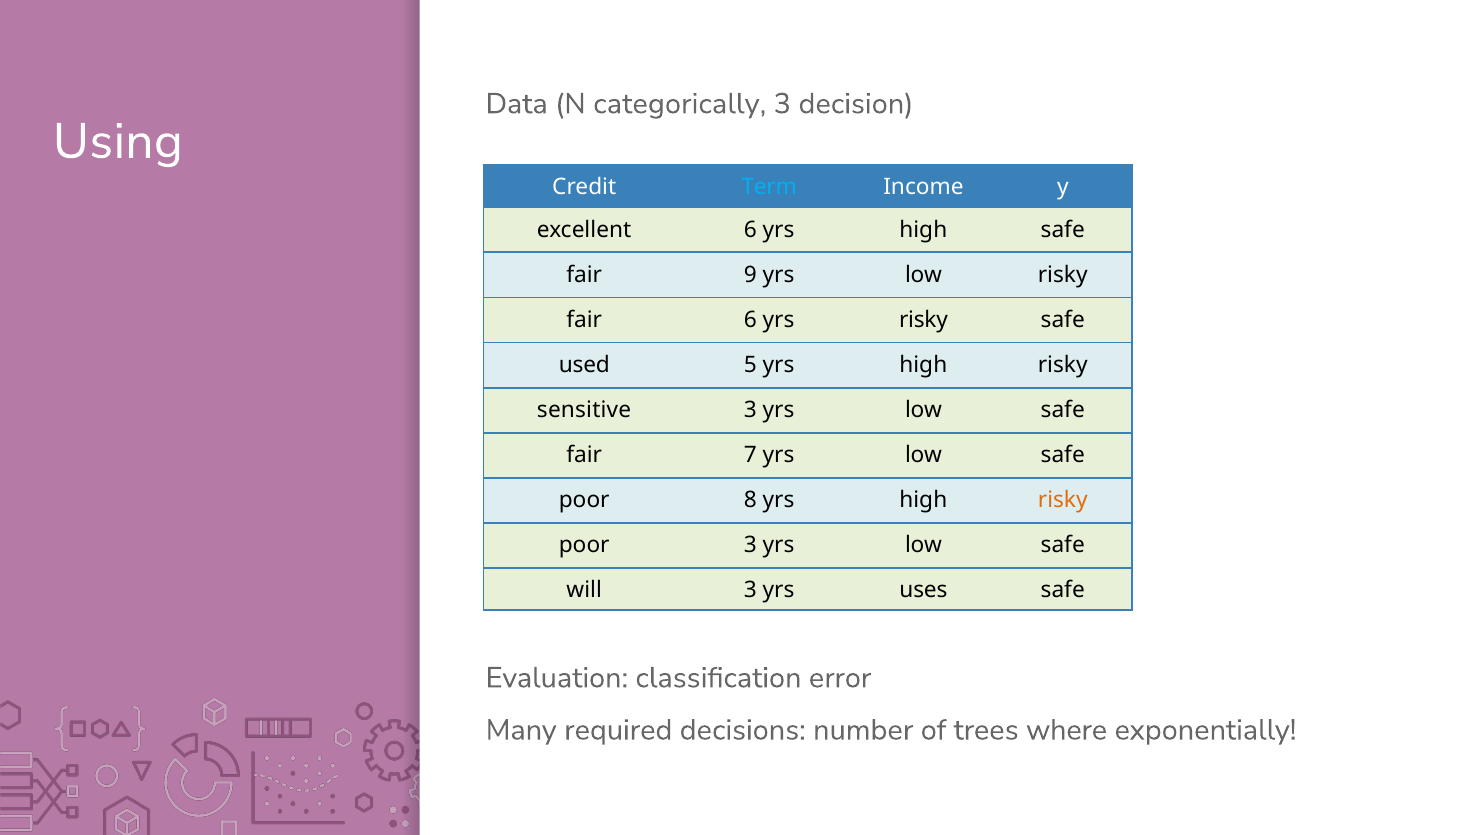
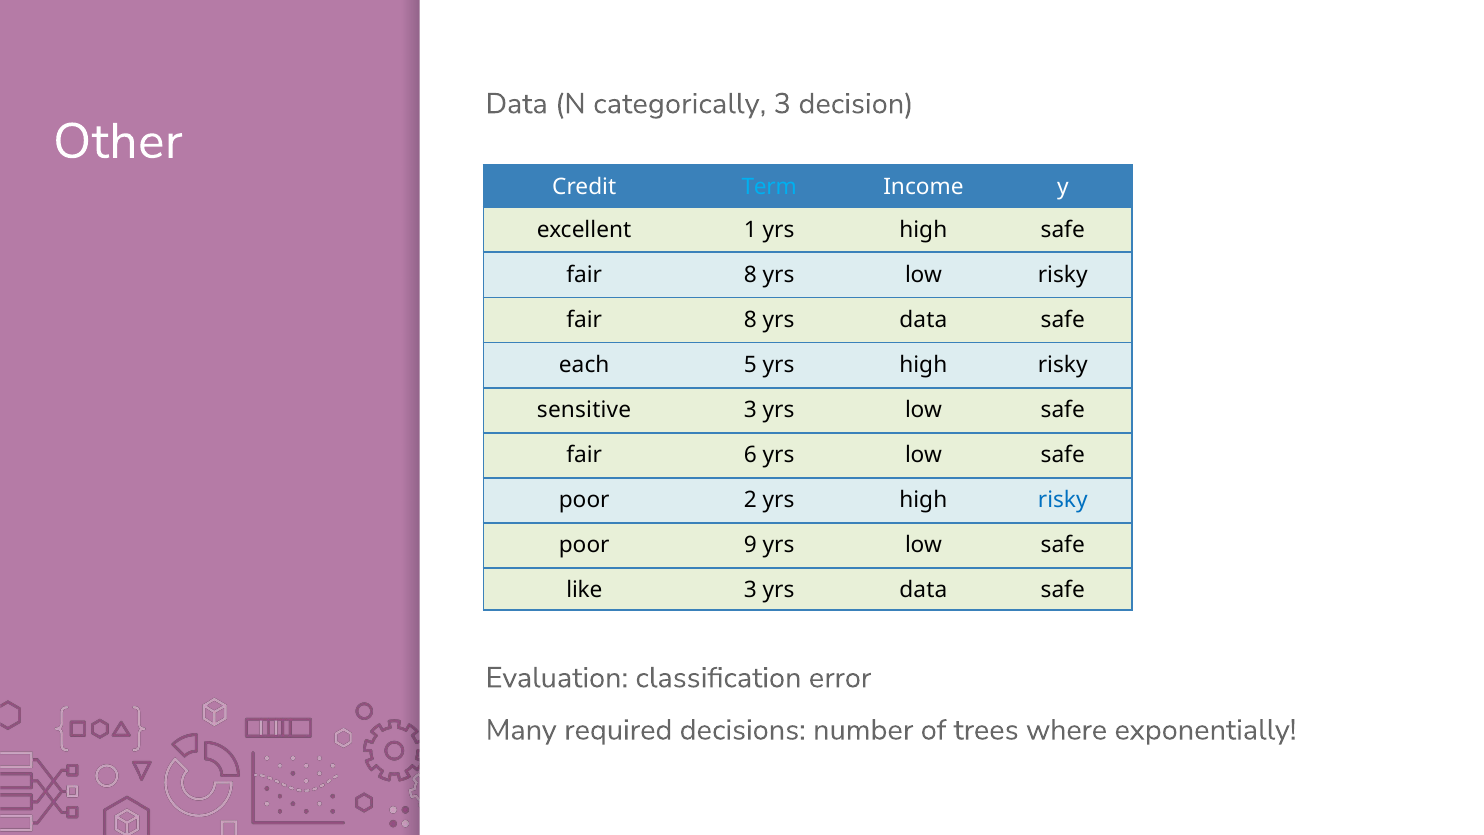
Using: Using -> Other (118, 141)
excellent 6: 6 -> 1 (750, 229)
9: 9 -> 8 (750, 275)
6: 6 -> 8 (750, 320)
risky: risky -> data (923, 320)
used: used -> each (584, 365)
7: 7 -> 6 (750, 455)
8: 8 -> 2 (750, 500)
risky colour: orange -> blue (1063, 500)
poor 3: 3 -> 9 (750, 545)
will: will -> like (584, 590)
3 yrs uses: uses -> data (923, 590)
